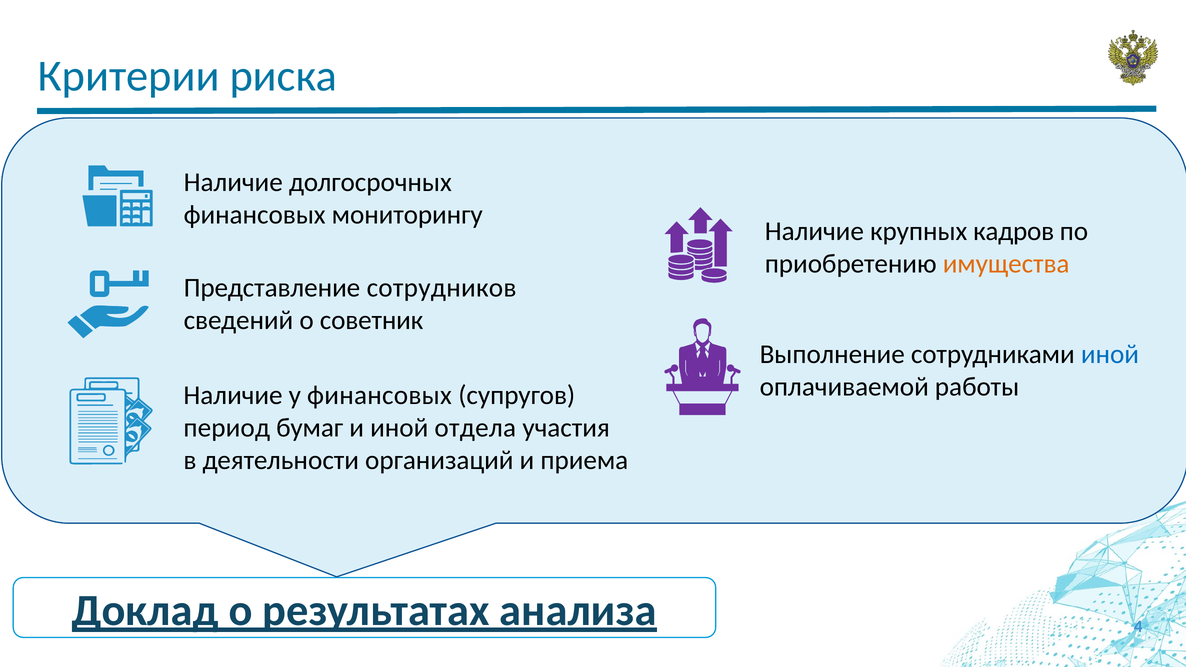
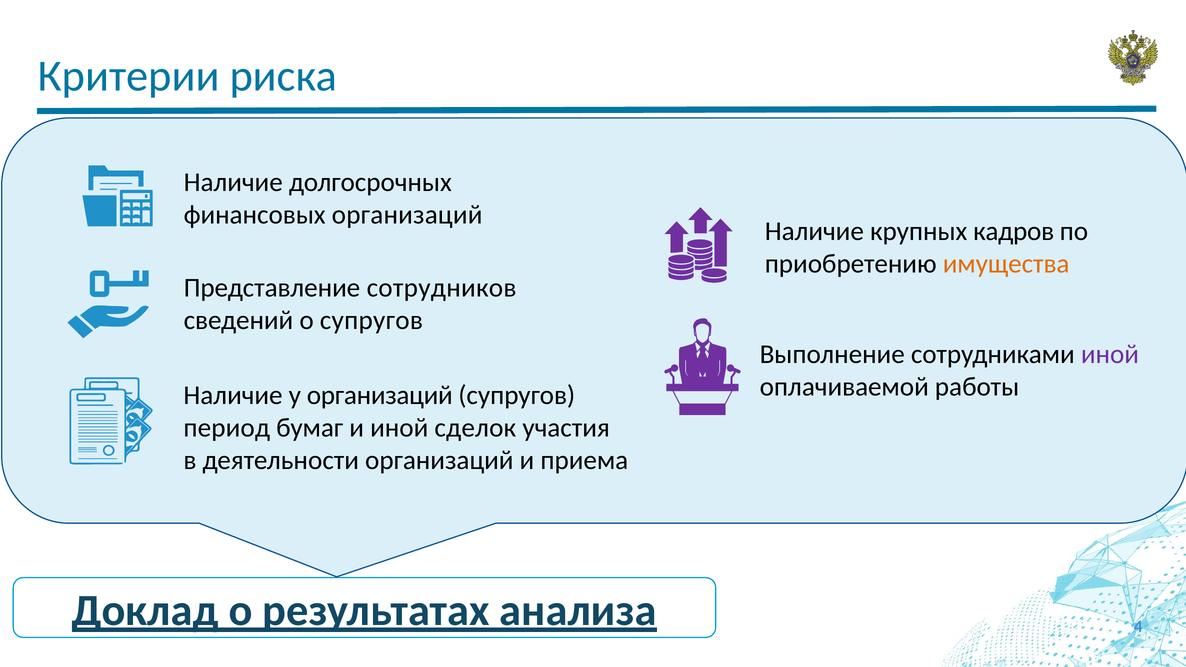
финансовых мониторингу: мониторингу -> организаций (407, 215)
о советник: советник -> супругов (371, 320)
иной colour: blue -> purple (1110, 354)
у финансовых: финансовых -> организаций (380, 395)
отдела: отдела -> сделок (475, 428)
